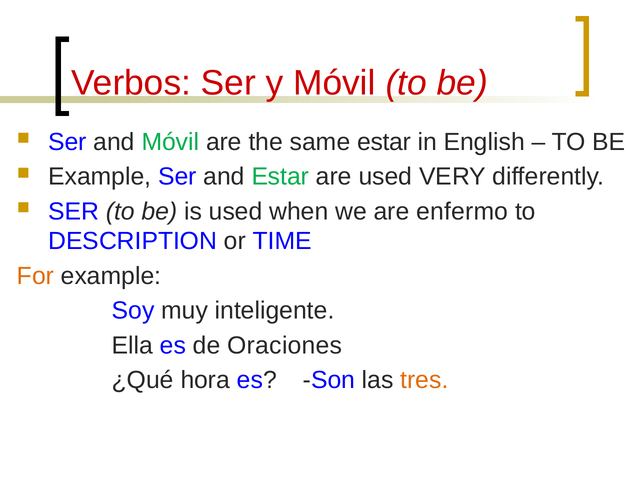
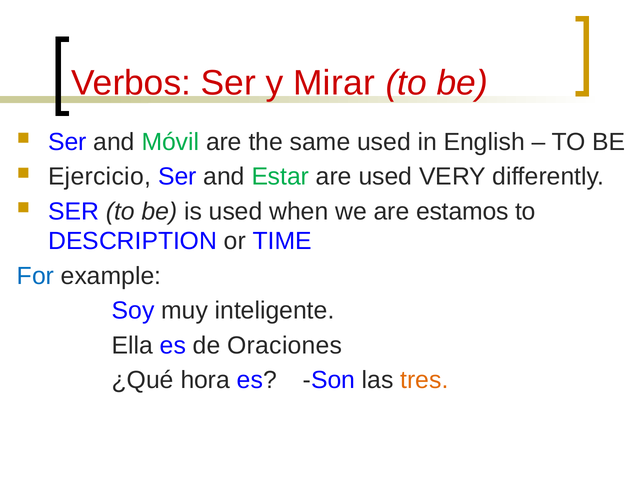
y Móvil: Móvil -> Mirar (334, 83)
same estar: estar -> used (384, 142)
Example: Example -> Ejercicio (100, 177)
enfermo: enfermo -> estamos (462, 211)
For colour: orange -> blue (36, 276)
